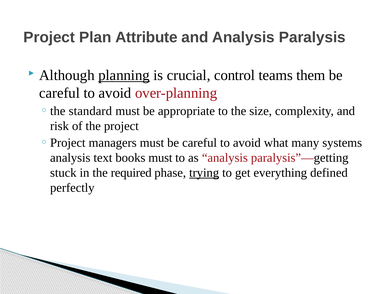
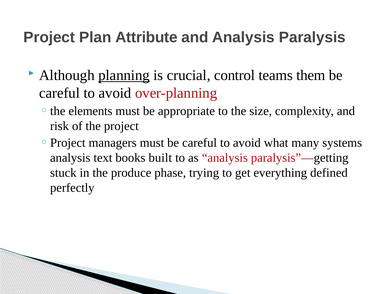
standard: standard -> elements (90, 111)
books must: must -> built (160, 158)
required: required -> produce (131, 173)
trying underline: present -> none (204, 173)
